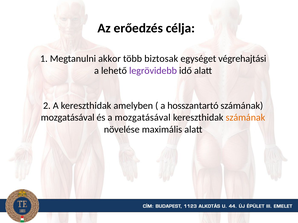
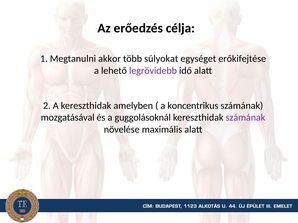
biztosak: biztosak -> súlyokat (161, 59)
végrehajtási: végrehajtási -> erőkifejtése (242, 59)
hosszantartó: hosszantartó -> koncentrikus (193, 106)
a mozgatásával: mozgatásával -> guggolásoknál (143, 118)
számának colour: orange -> purple (245, 118)
